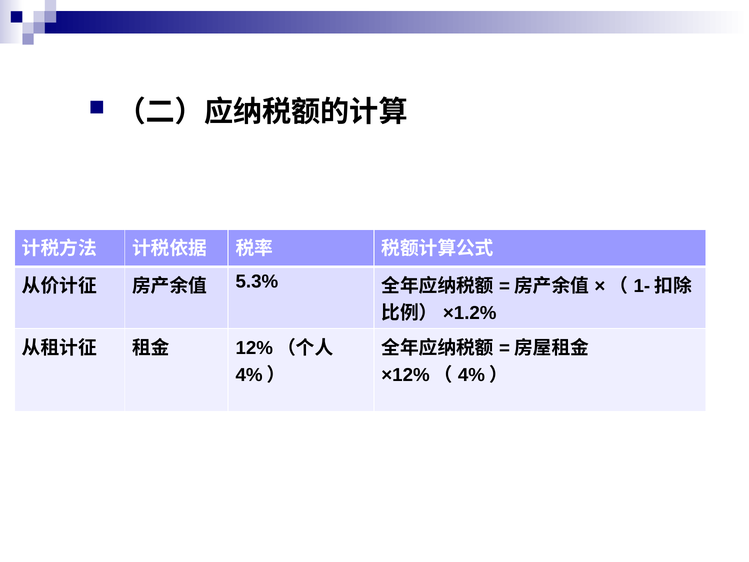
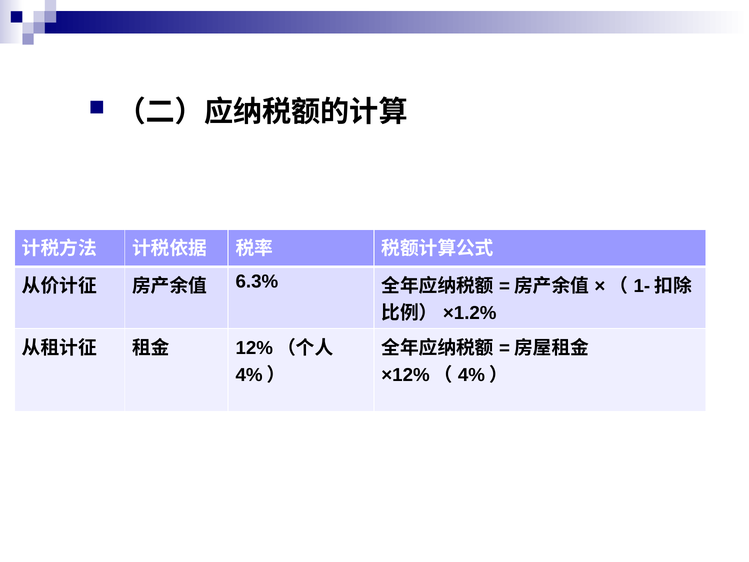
5.3%: 5.3% -> 6.3% (257, 281)
